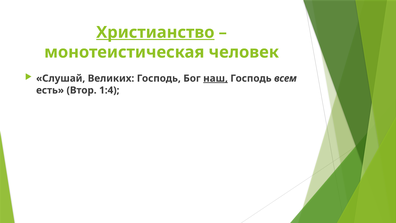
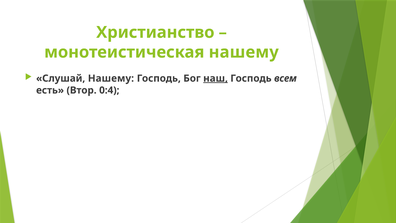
Христианство underline: present -> none (155, 32)
монотеистическая человек: человек -> нашему (244, 52)
Слушай Великих: Великих -> Нашему (111, 78)
1:4: 1:4 -> 0:4 (109, 90)
